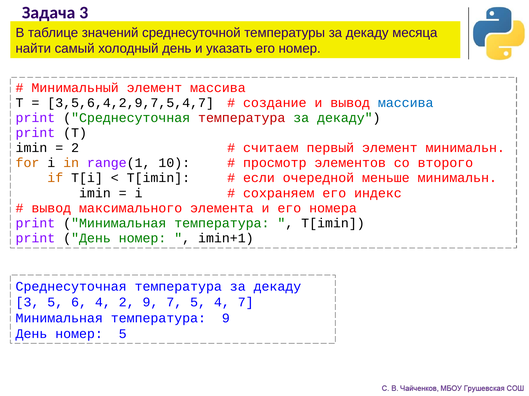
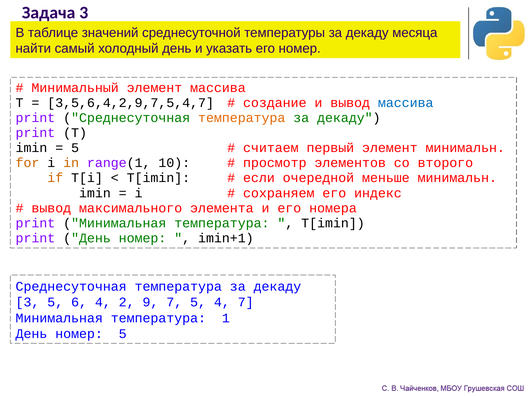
температура colour: red -> orange (242, 118)
2: 2 -> 5 (75, 148)
температура 9: 9 -> 1 (226, 319)
